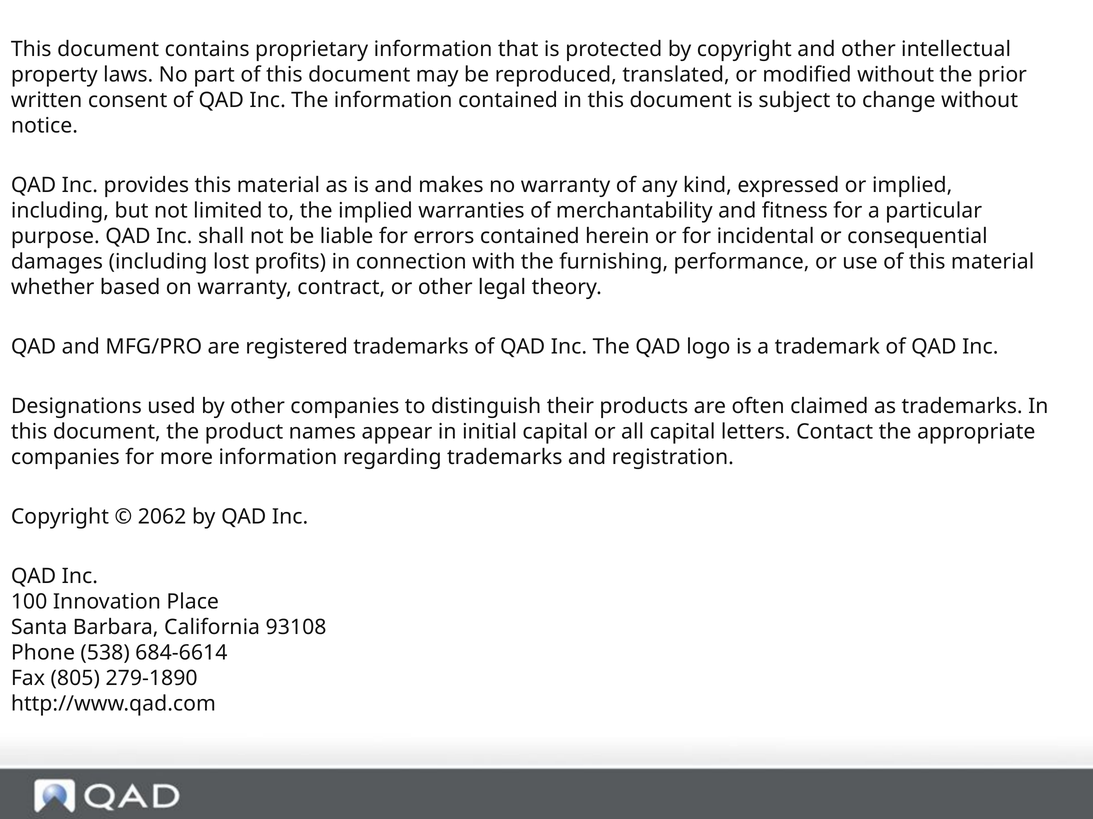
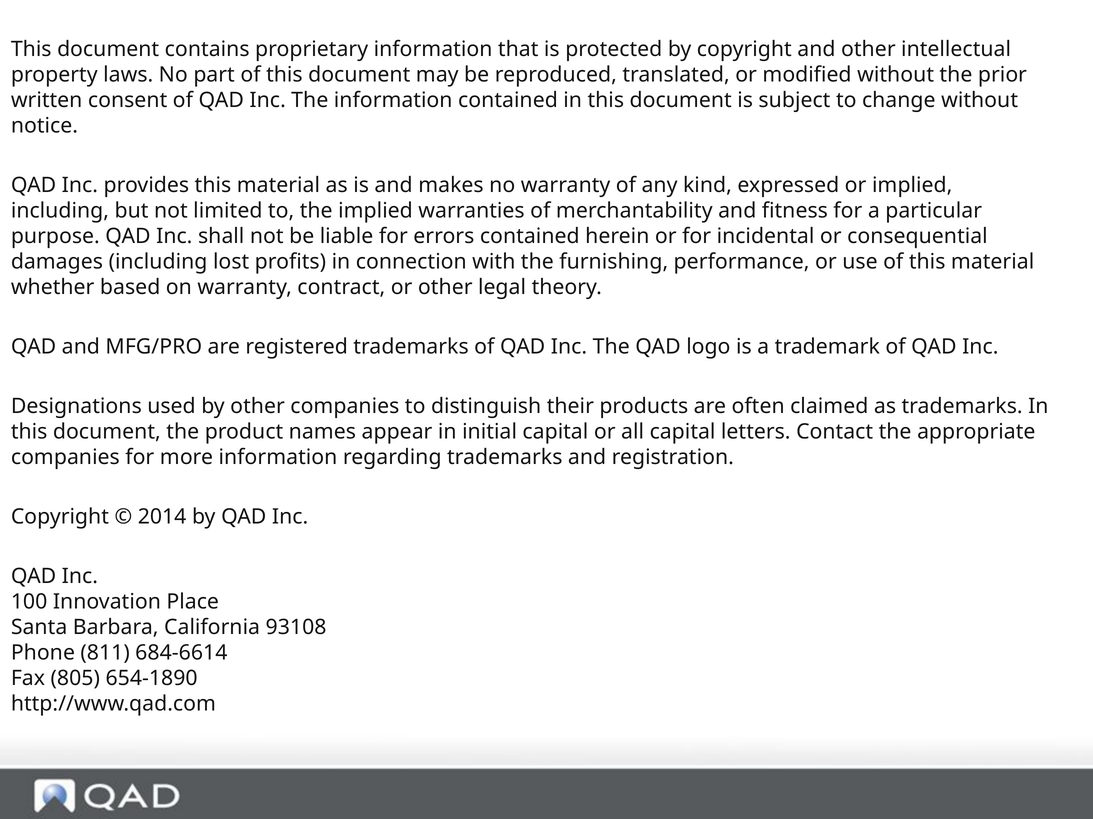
2062: 2062 -> 2014 (162, 517)
538: 538 -> 811 (105, 653)
279-1890: 279-1890 -> 654-1890 (152, 679)
